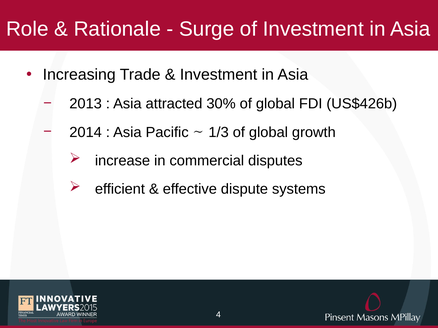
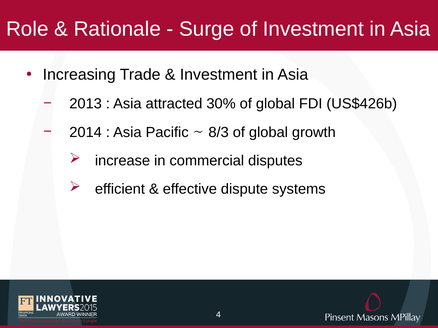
1/3: 1/3 -> 8/3 (219, 132)
